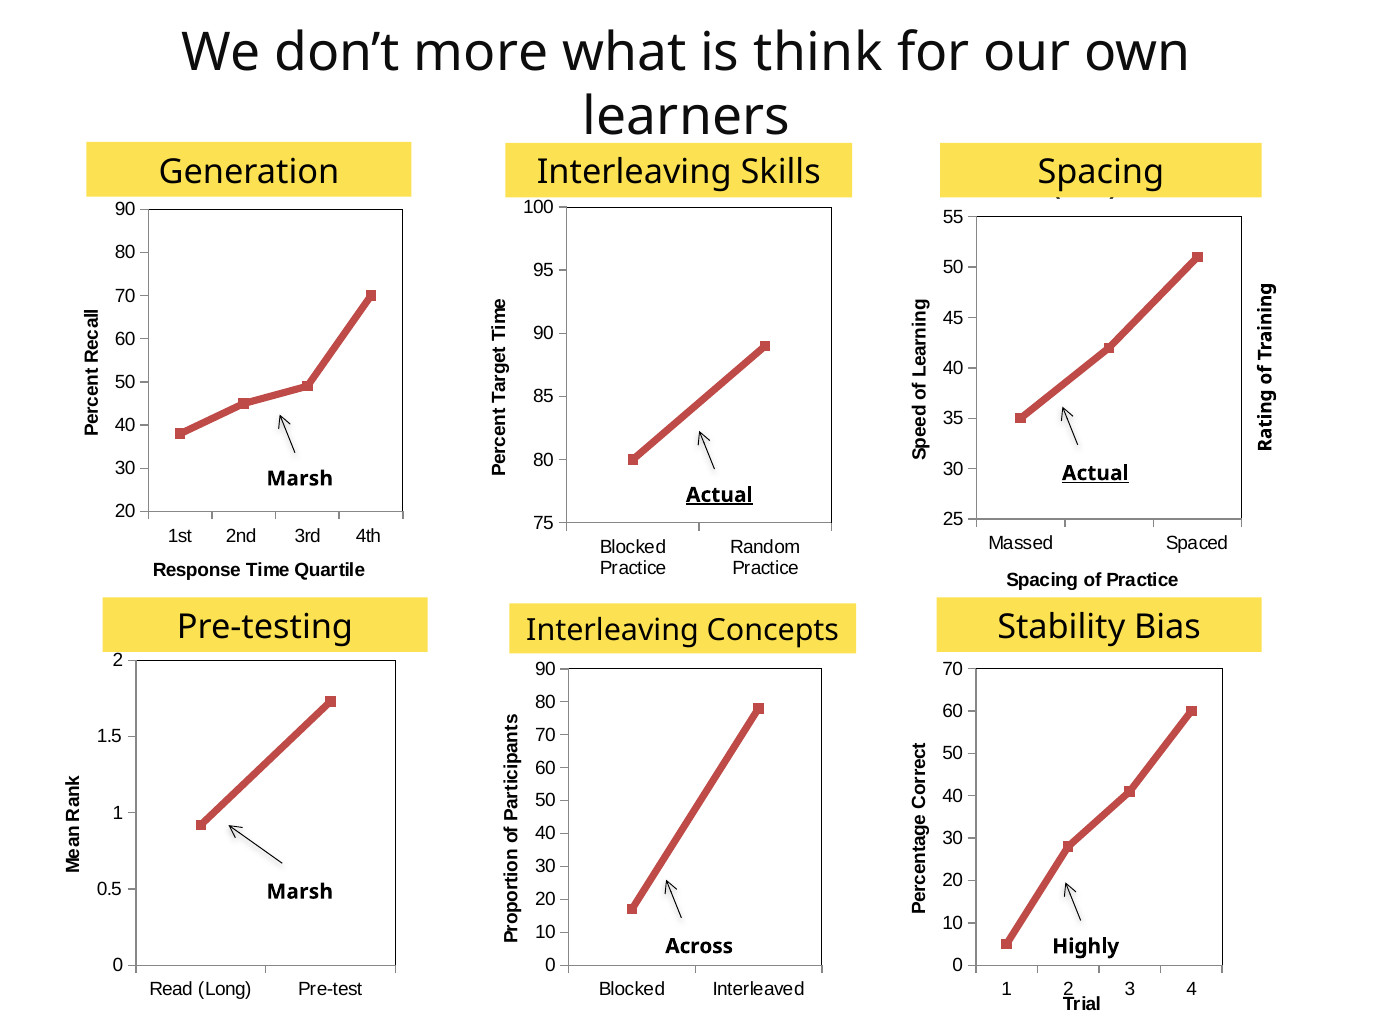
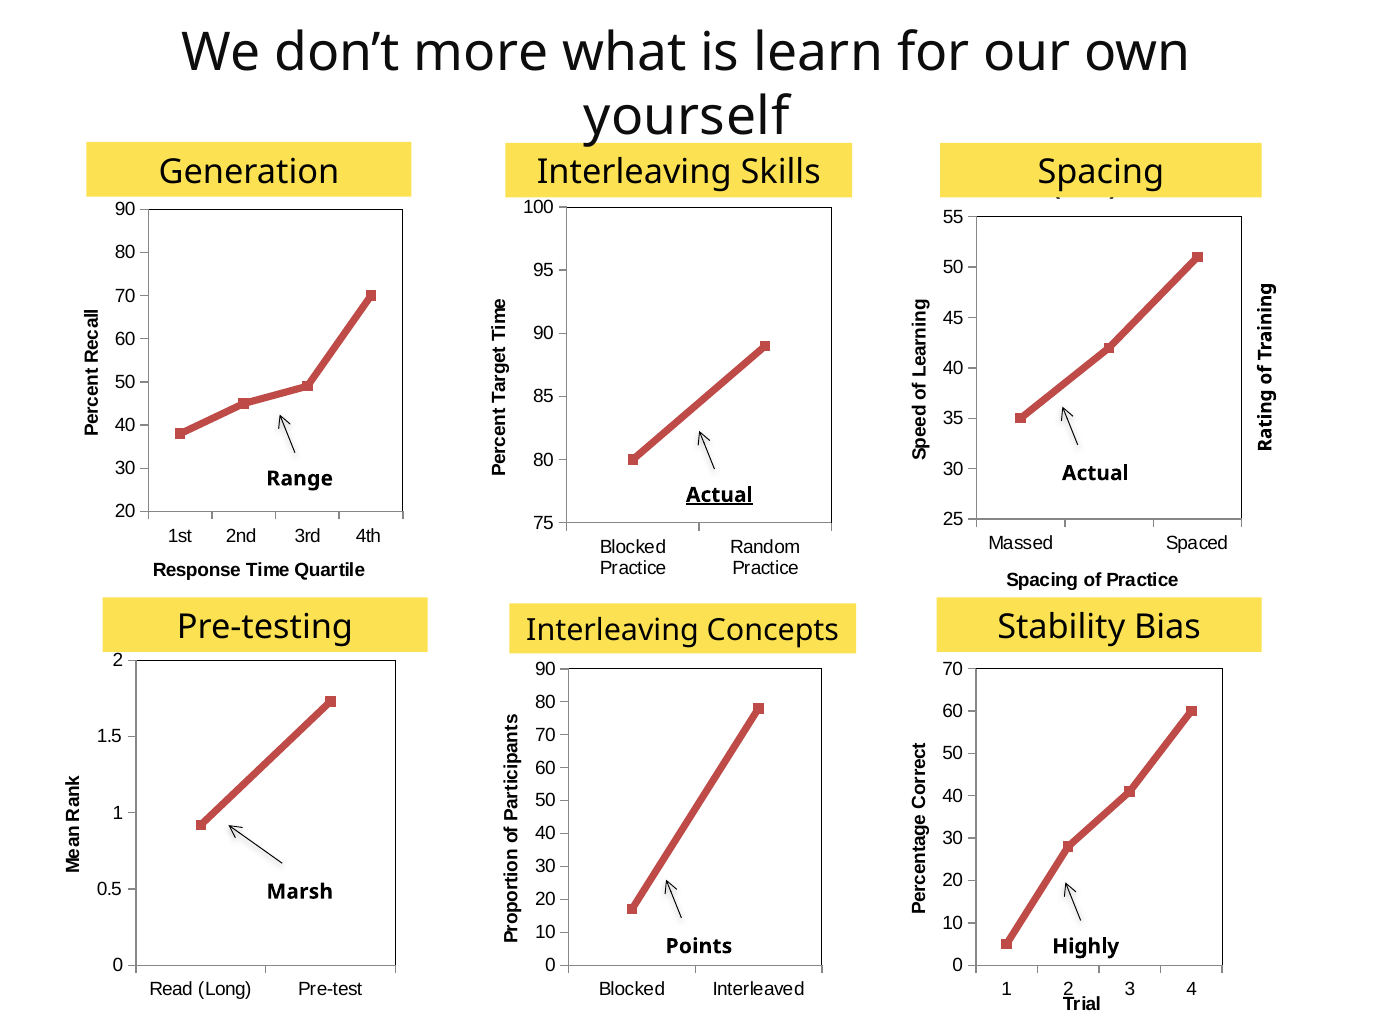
think: think -> learn (818, 53)
learners: learners -> yourself (686, 117)
Actual underline: present -> none (1095, 473)
Marsh: Marsh -> Range (300, 478)
Across: Across -> Points (699, 946)
